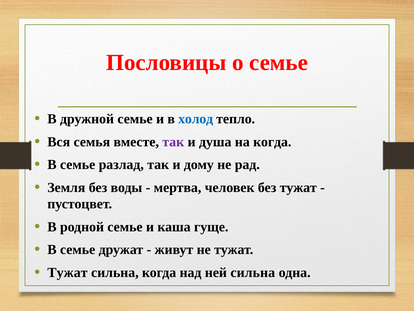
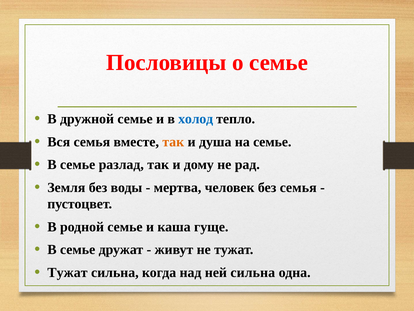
так colour: purple -> orange (173, 142)
на когда: когда -> семье (272, 142)
без тужат: тужат -> семья (298, 187)
